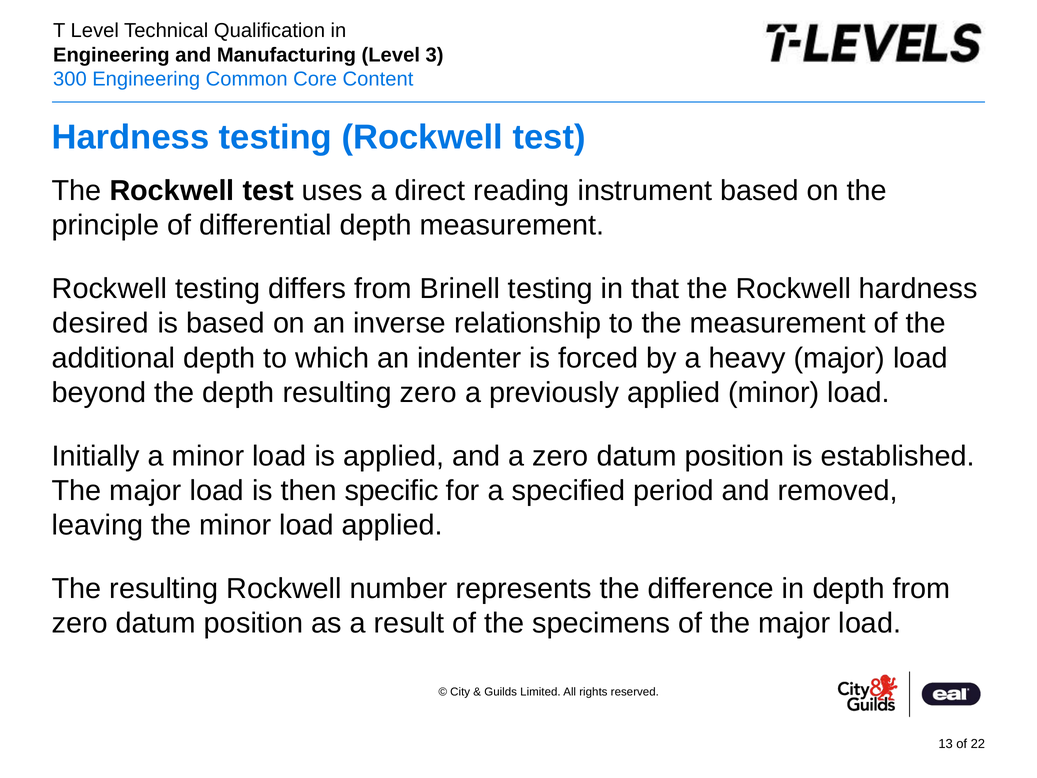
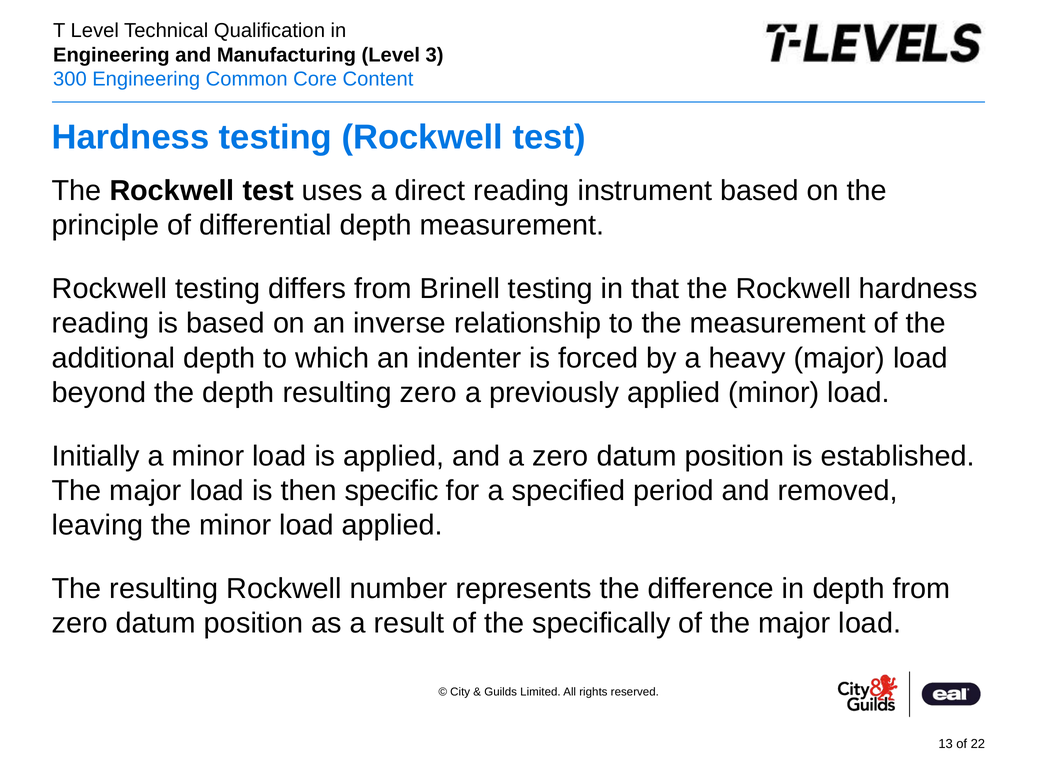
desired: desired -> reading (101, 323)
specimens: specimens -> specifically (601, 623)
